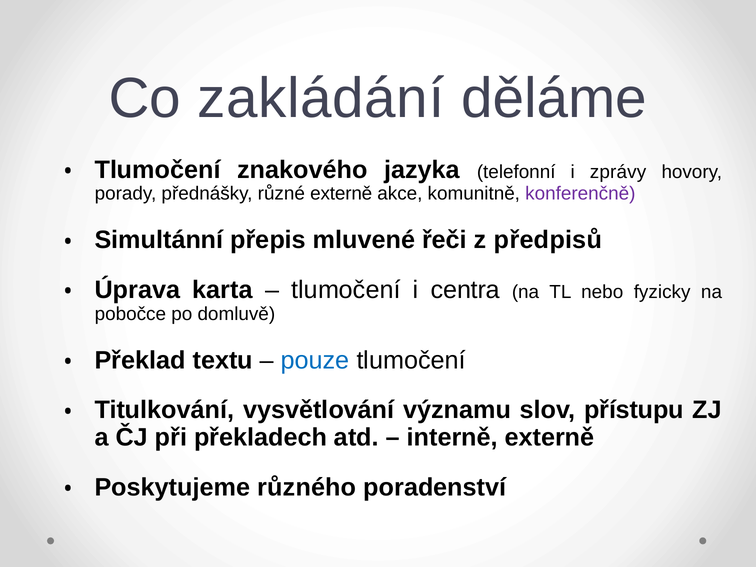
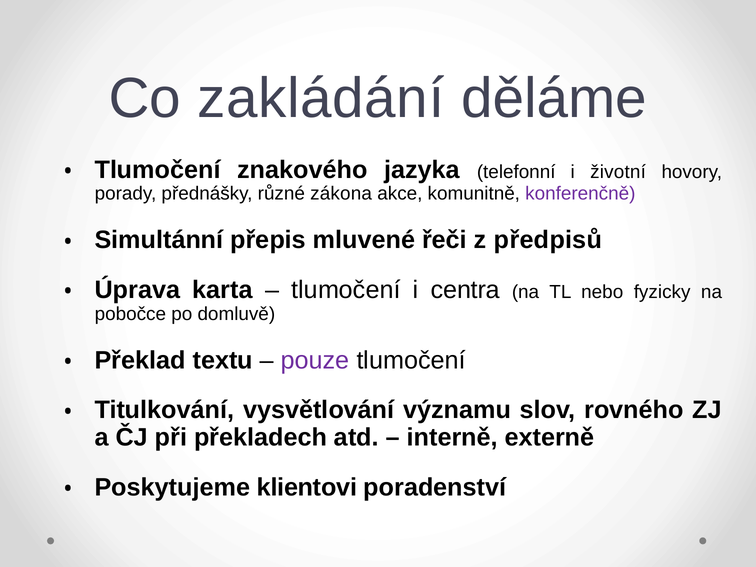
zprávy: zprávy -> životní (618, 172)
různé externě: externě -> zákona (341, 194)
pouze colour: blue -> purple (315, 360)
přístupu: přístupu -> rovného (634, 410)
různého: různého -> klientovi (307, 487)
